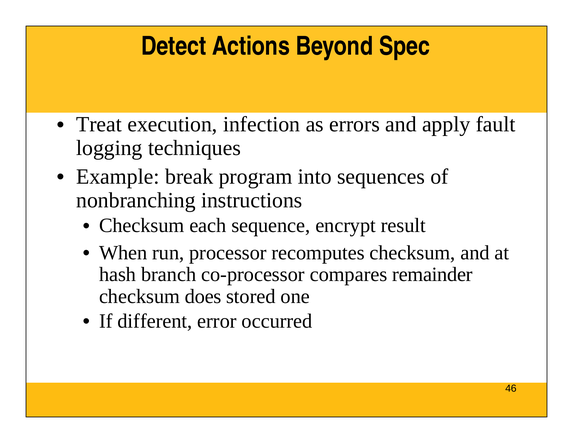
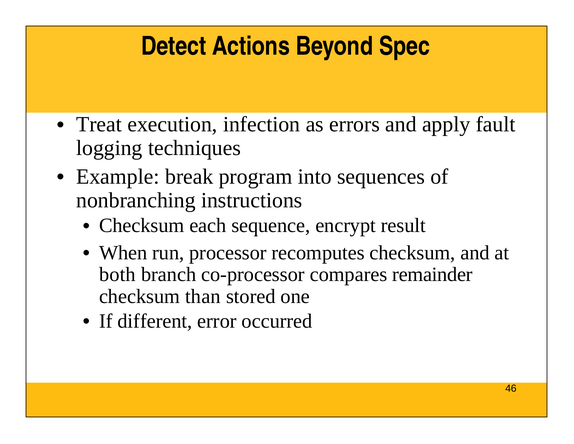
hash: hash -> both (117, 274)
does: does -> than (203, 296)
